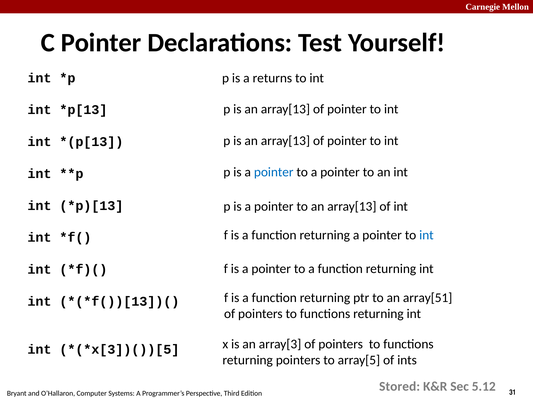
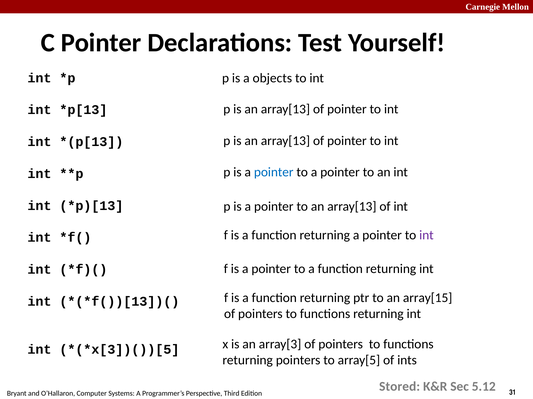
returns: returns -> objects (272, 78)
int colour: blue -> purple (426, 236)
array[51: array[51 -> array[15 (428, 298)
